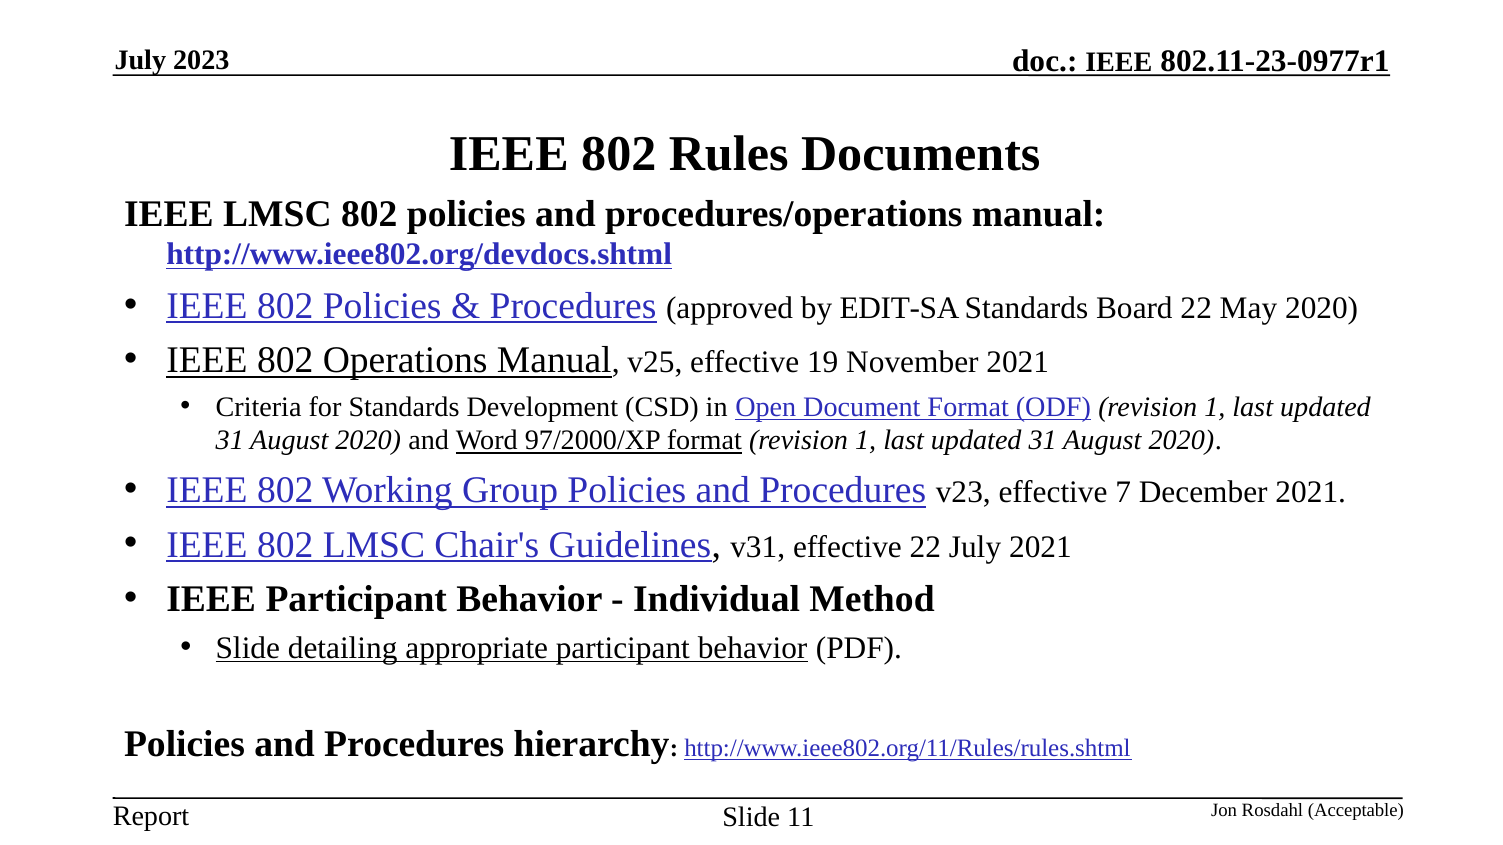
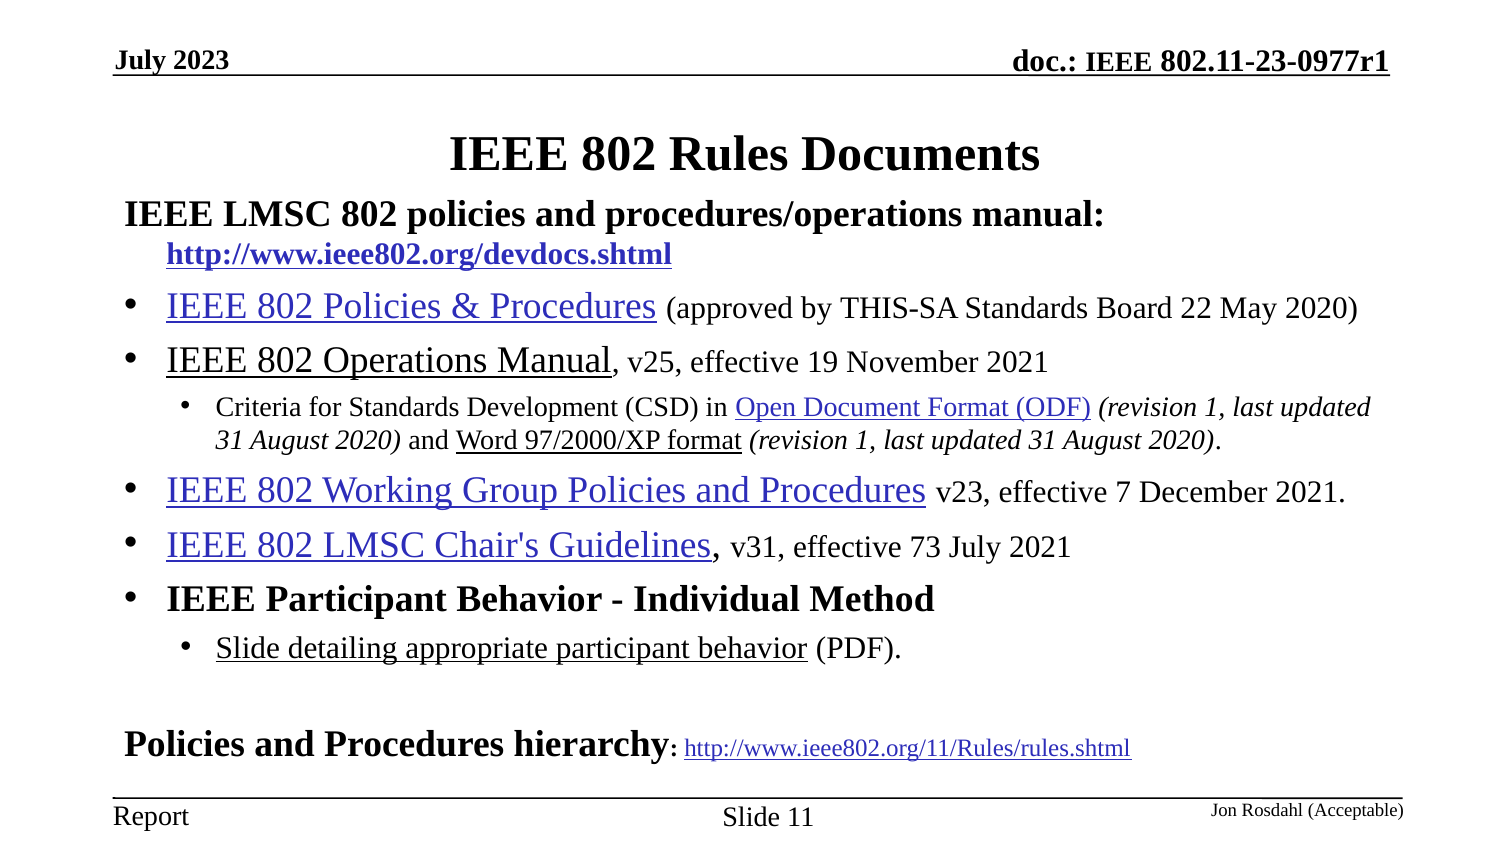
EDIT-SA: EDIT-SA -> THIS-SA (899, 308)
effective 22: 22 -> 73 (925, 547)
